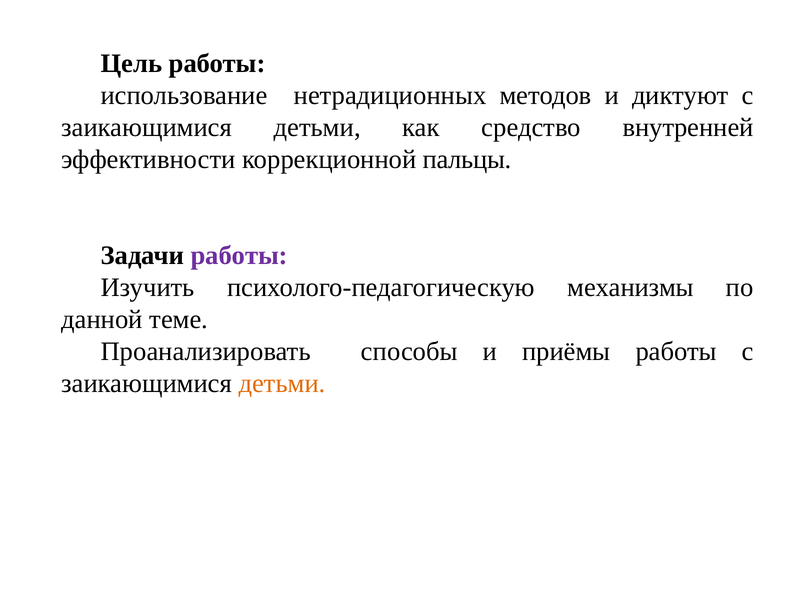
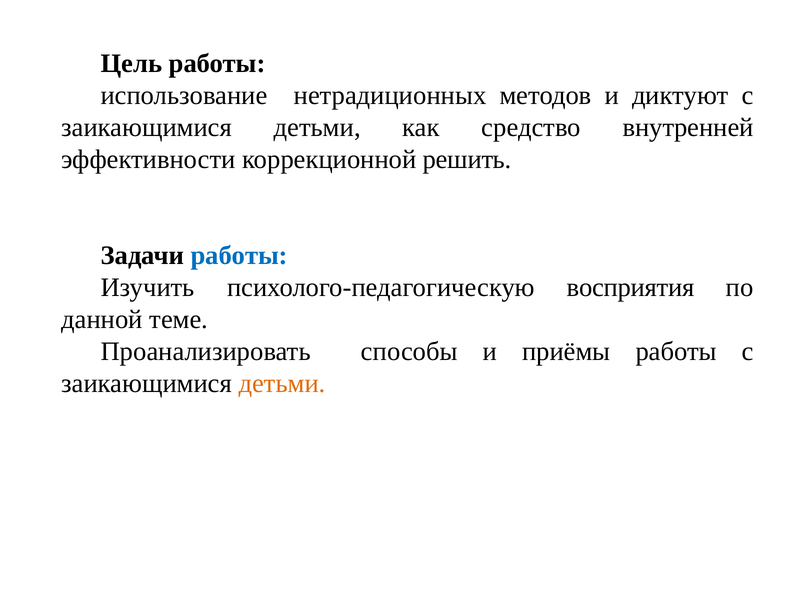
пальцы: пальцы -> решить (467, 159)
работы colour: purple -> blue (239, 255)
механизмы: механизмы -> восприятия (631, 287)
